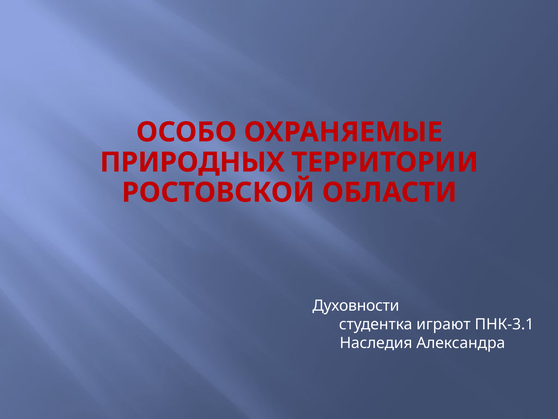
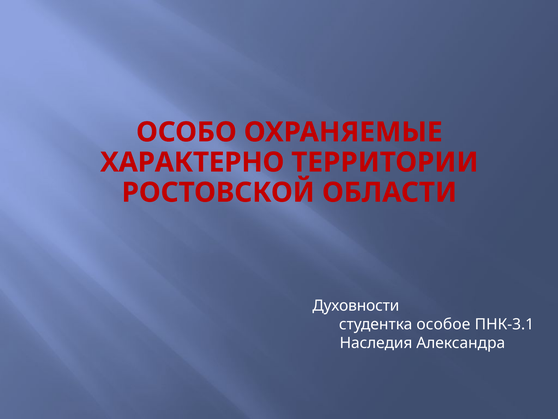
ПРИРОДНЫХ: ПРИРОДНЫХ -> ХАРАКТЕРНО (192, 162)
играют: играют -> особое (443, 324)
